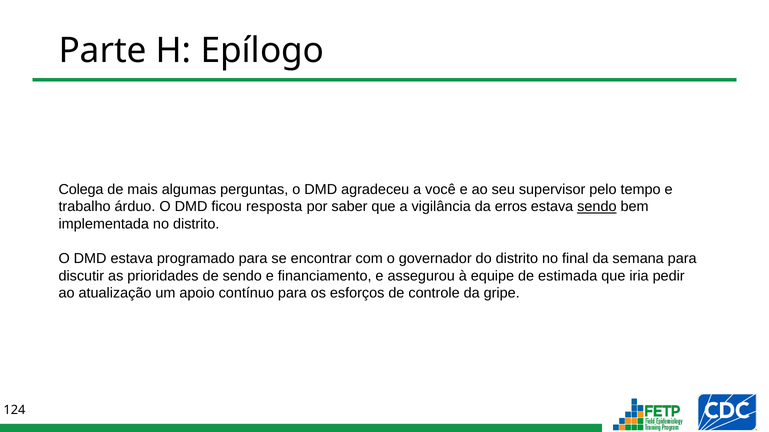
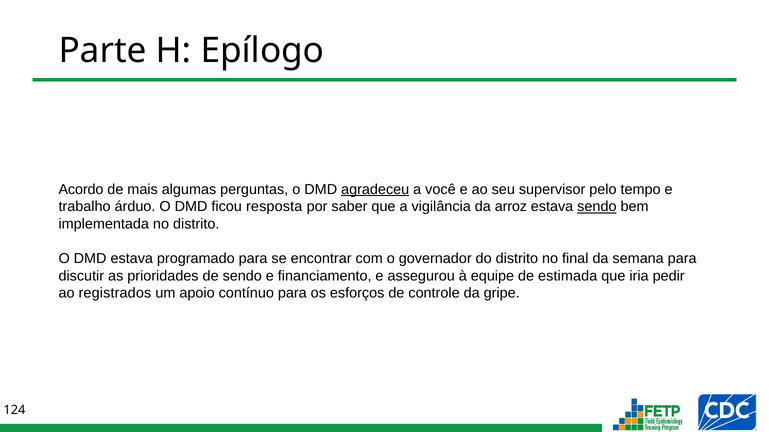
Colega: Colega -> Acordo (81, 190)
agradeceu underline: none -> present (375, 190)
erros: erros -> arroz (511, 207)
atualização: atualização -> registrados (115, 293)
